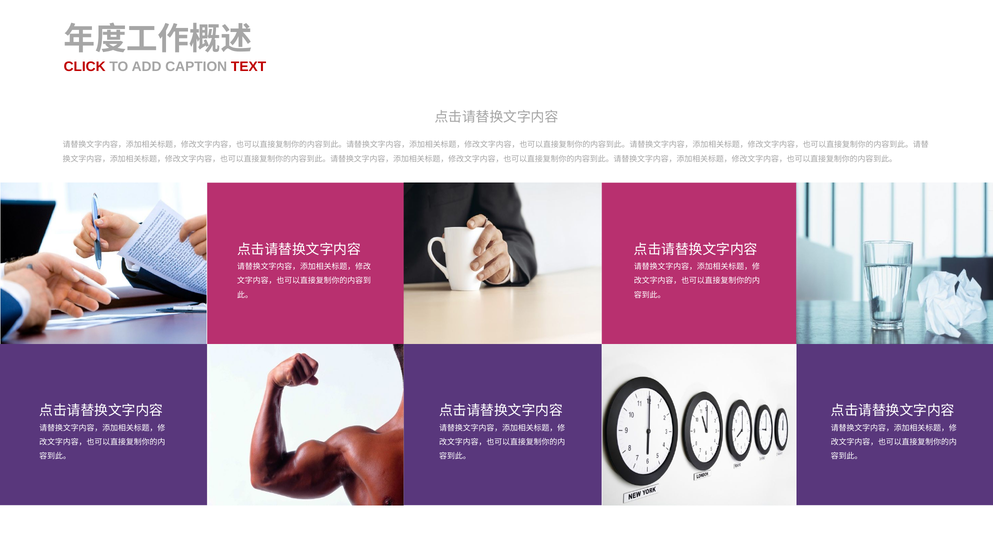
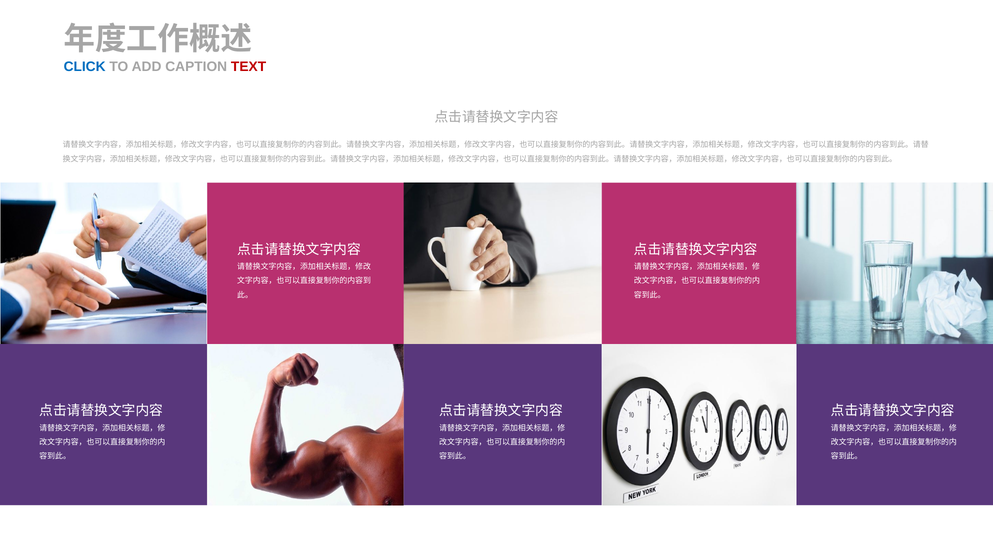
CLICK colour: red -> blue (85, 67)
